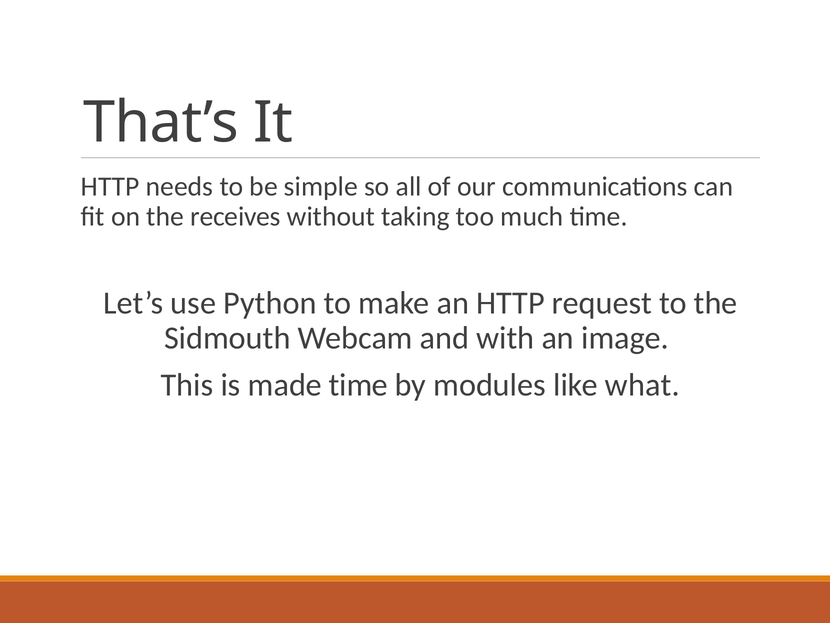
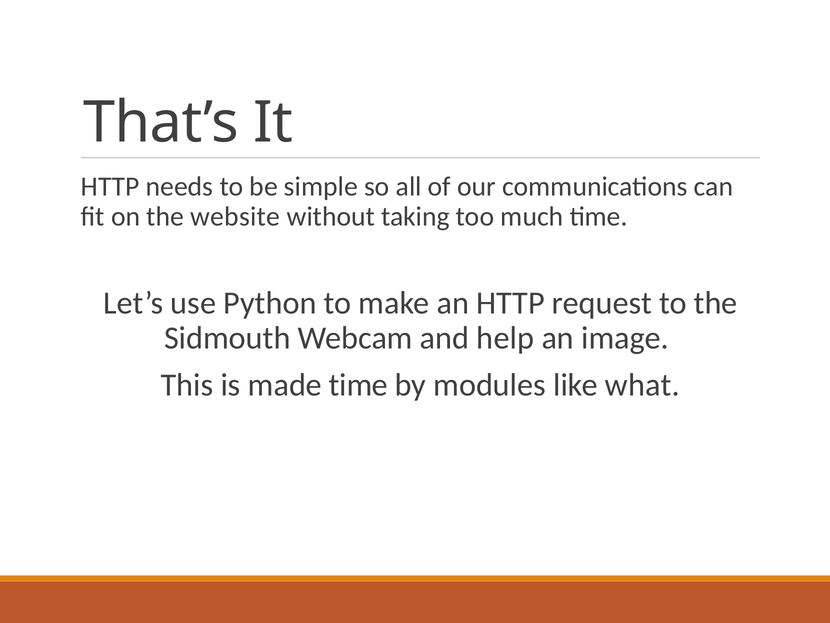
receives: receives -> website (235, 216)
with: with -> help (505, 338)
